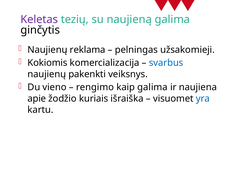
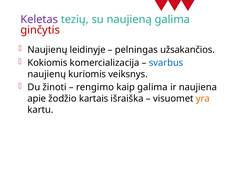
ginčytis colour: black -> red (40, 30)
reklama: reklama -> leidinyje (88, 50)
užsakomieji: užsakomieji -> užsakančios (188, 50)
pakenkti: pakenkti -> kuriomis (87, 74)
vieno: vieno -> žinoti (55, 87)
kuriais: kuriais -> kartais (94, 98)
yra colour: blue -> orange (203, 98)
